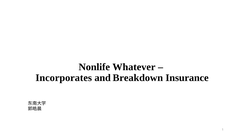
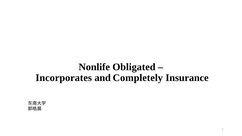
Whatever: Whatever -> Obligated (134, 67)
Breakdown: Breakdown -> Completely (138, 78)
